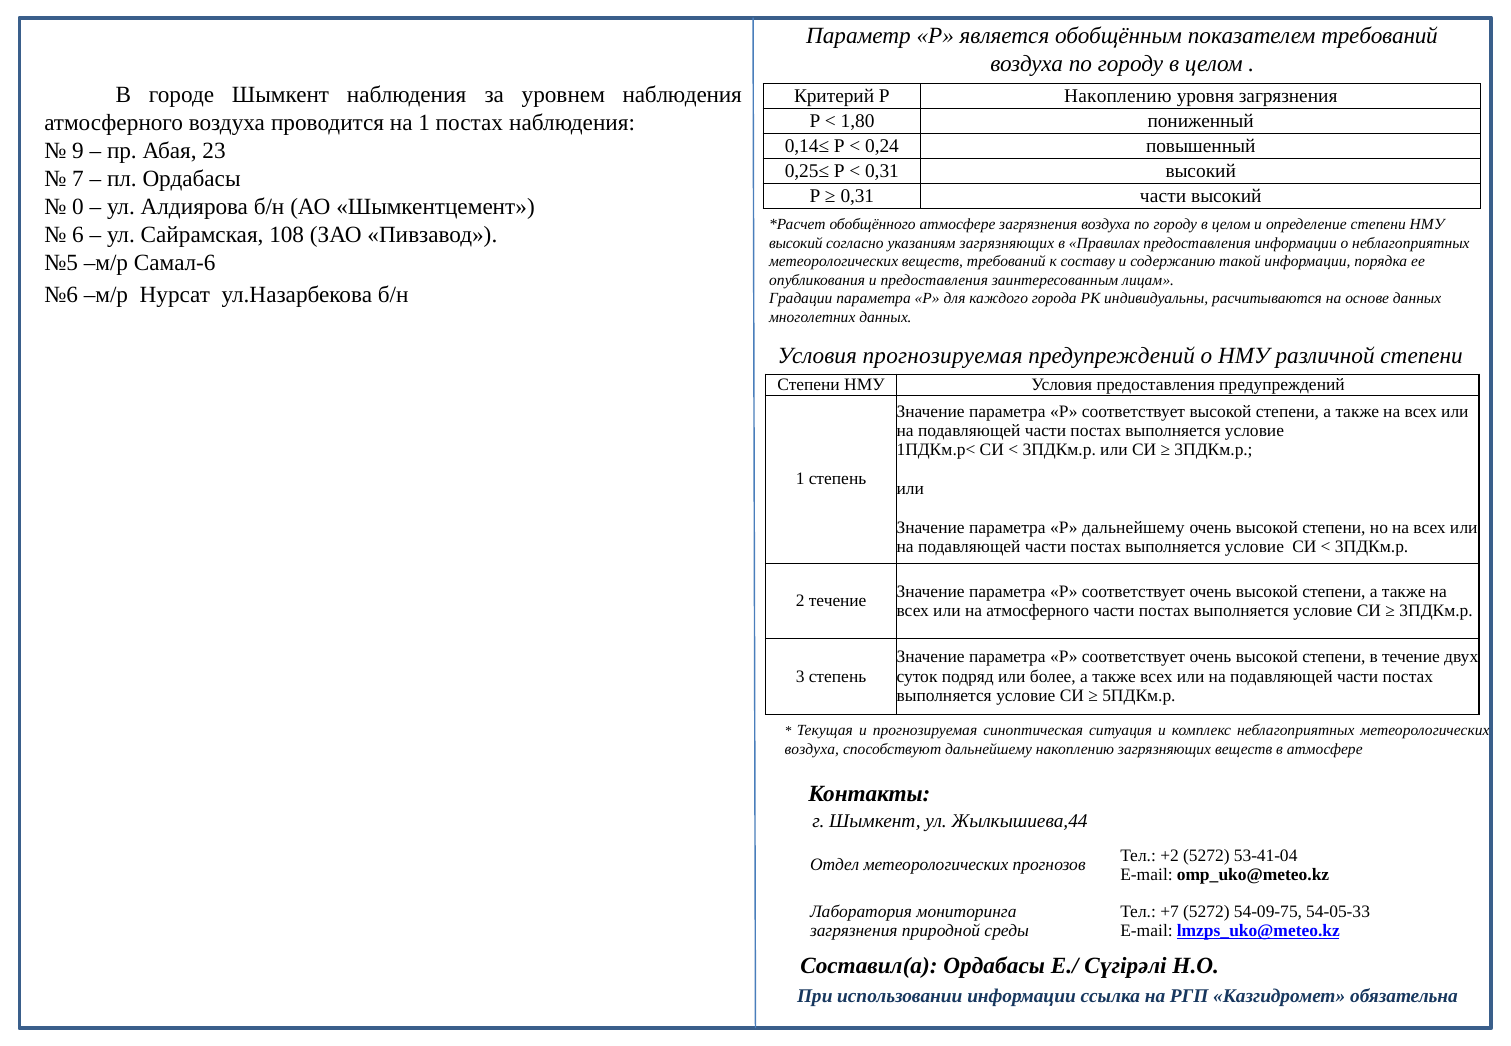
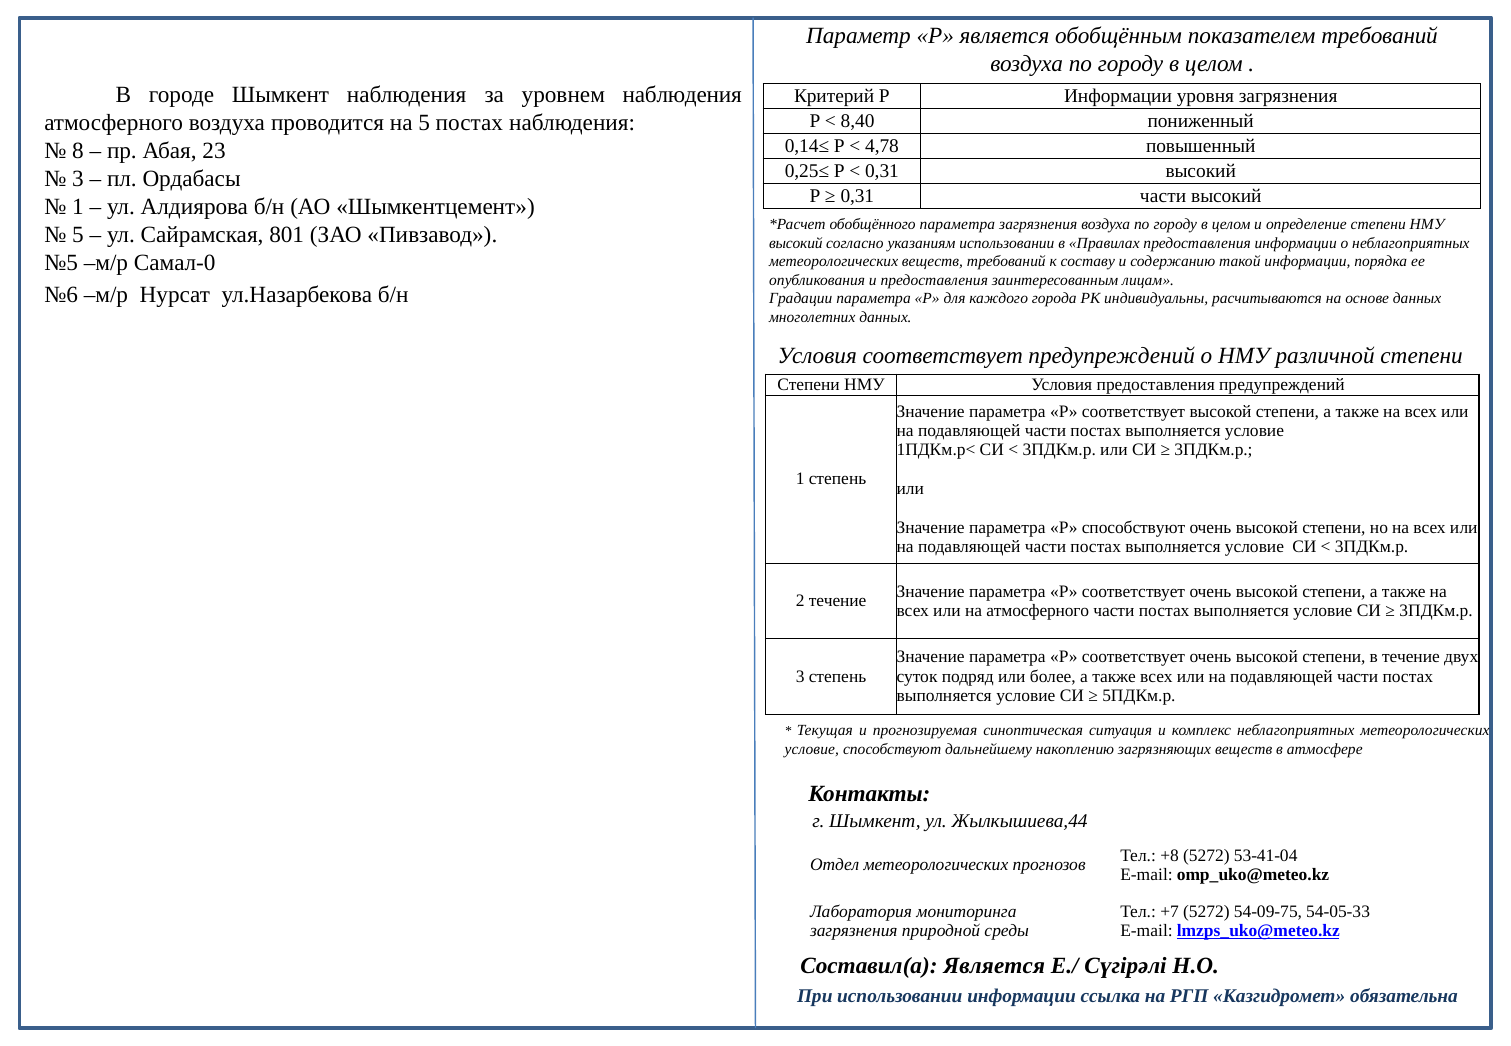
Р Накоплению: Накоплению -> Информации (1118, 96)
1,80: 1,80 -> 8,40 (858, 121)
на 1: 1 -> 5 (424, 123)
0,24: 0,24 -> 4,78 (882, 146)
9: 9 -> 8 (78, 151)
7: 7 -> 3 (78, 179)
0: 0 -> 1 (78, 207)
обобщённого атмосфере: атмосфере -> параметра (957, 224)
6: 6 -> 5 (78, 235)
108: 108 -> 801 (287, 235)
указаниям загрязняющих: загрязняющих -> использовании (1007, 243)
Самал-6: Самал-6 -> Самал-0 (175, 263)
Условия прогнозируемая: прогнозируемая -> соответствует (943, 356)
Р дальнейшему: дальнейшему -> способствуют (1133, 528)
воздуха: воздуха -> условие (812, 749)
+2: +2 -> +8 (1170, 856)
Составил(а Ордабасы: Ордабасы -> Является (994, 966)
